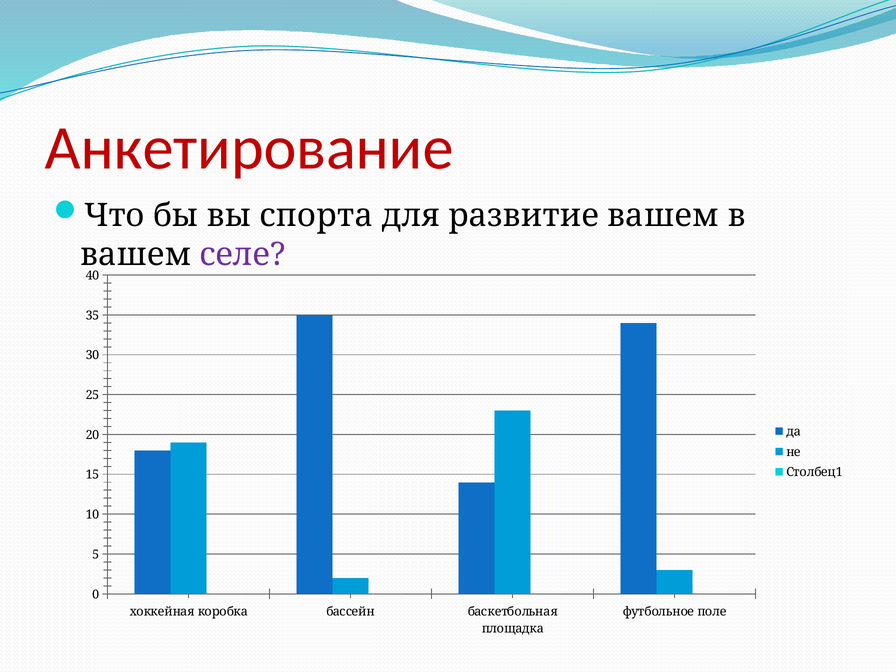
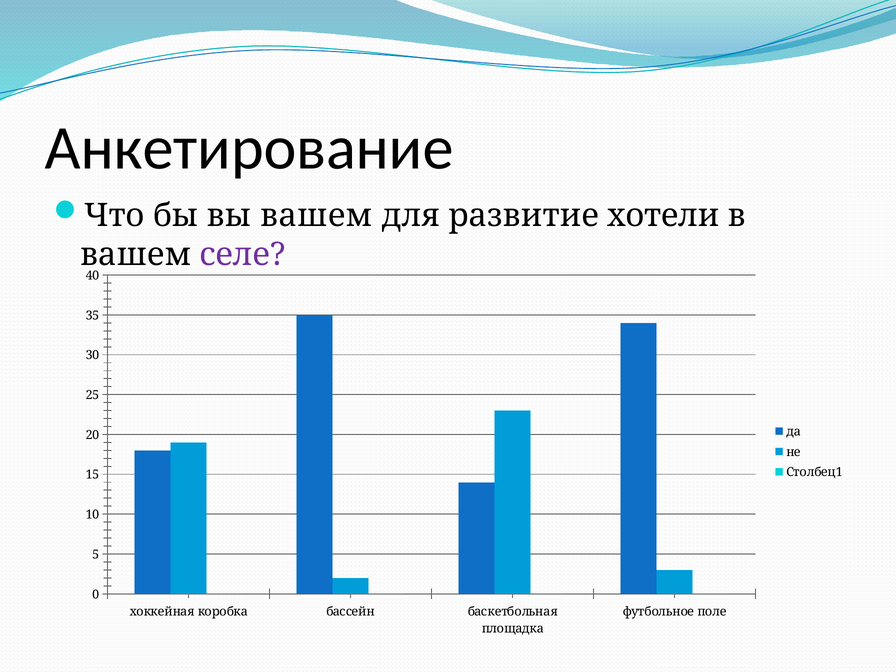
Анкетирование colour: red -> black (249, 148)
вы спорта: спорта -> вашем (316, 216)
развитие вашем: вашем -> хотели (663, 216)
